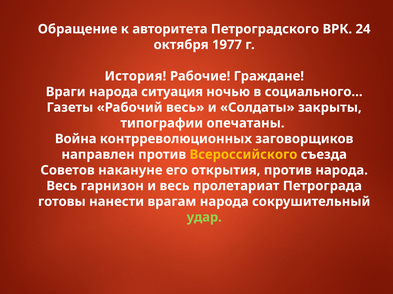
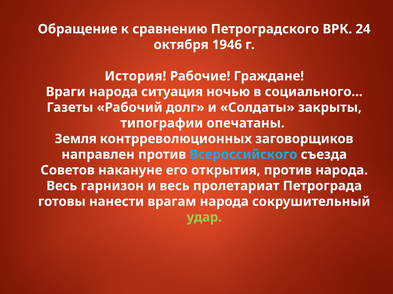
авторитета: авторитета -> сравнению (170, 29)
1977: 1977 -> 1946 (227, 45)
Рабочий весь: весь -> долг (185, 108)
Война: Война -> Земля (76, 139)
Всероссийского colour: yellow -> light blue (243, 155)
